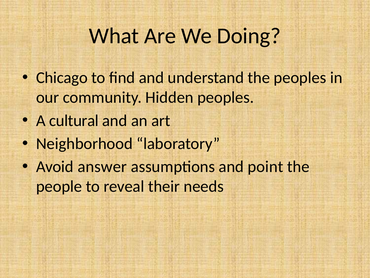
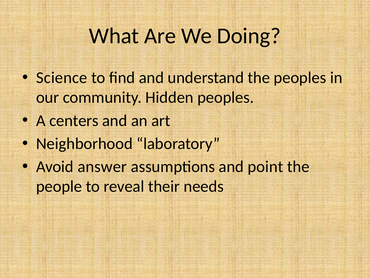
Chicago: Chicago -> Science (62, 78)
cultural: cultural -> centers (74, 120)
